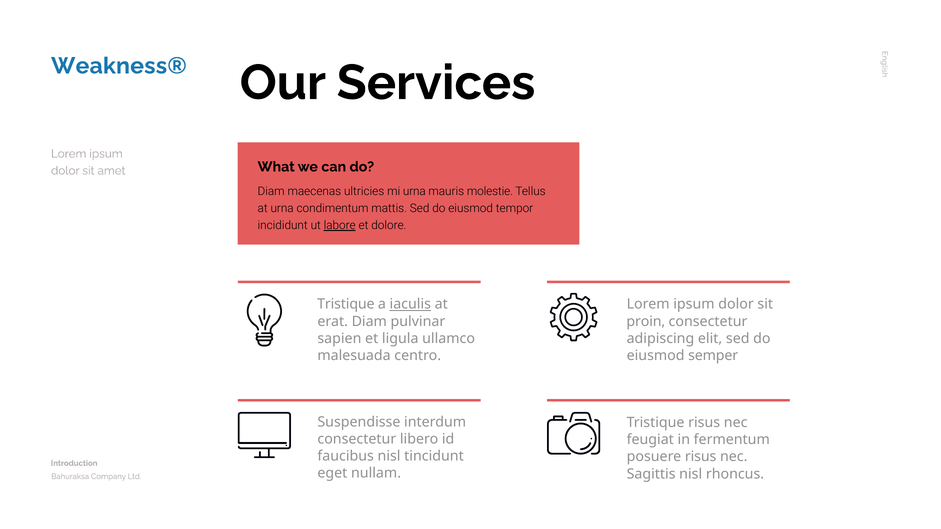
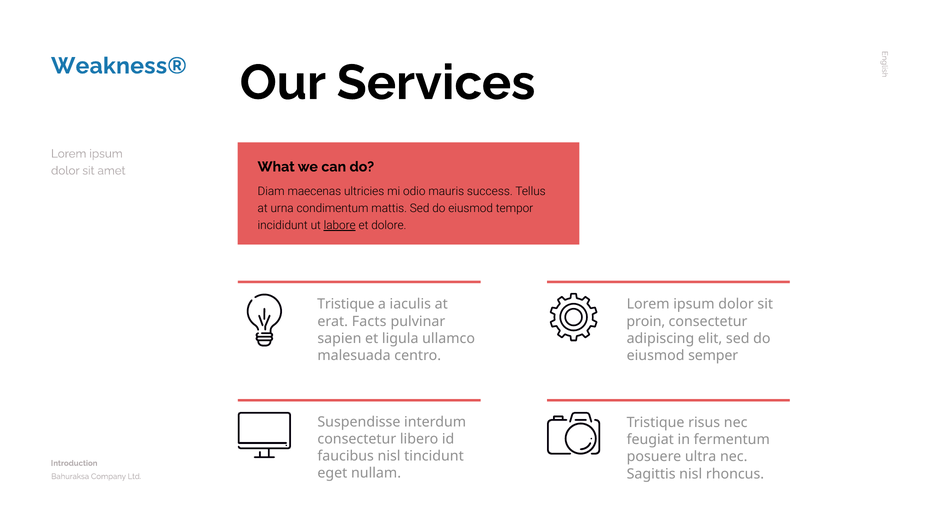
mi urna: urna -> odio (414, 192)
molestie: molestie -> success (490, 192)
iaculis underline: present -> none (410, 304)
erat Diam: Diam -> Facts (369, 322)
posuere risus: risus -> ultra (701, 457)
